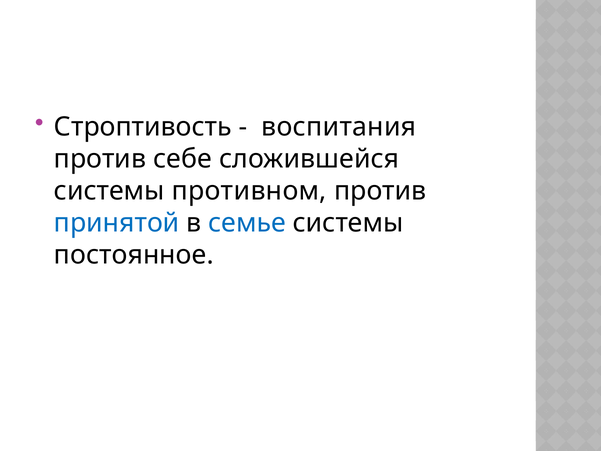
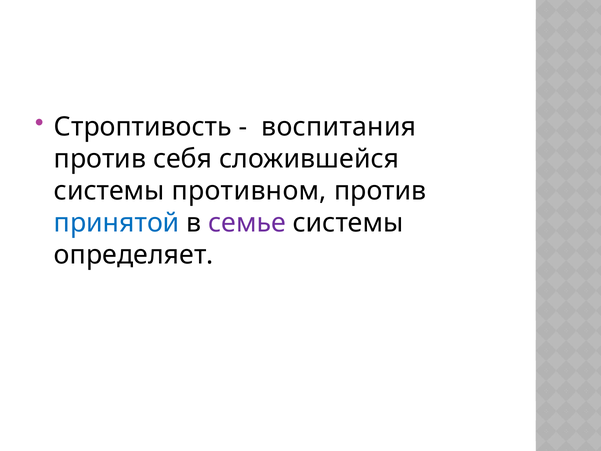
себе: себе -> себя (183, 159)
семье colour: blue -> purple (247, 223)
постоянное: постоянное -> определяет (134, 255)
